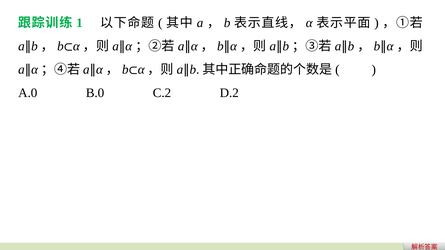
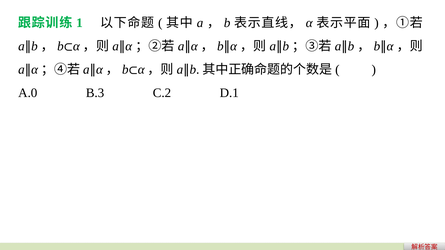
B.0: B.0 -> B.3 (95, 93)
D.2: D.2 -> D.1 (229, 93)
